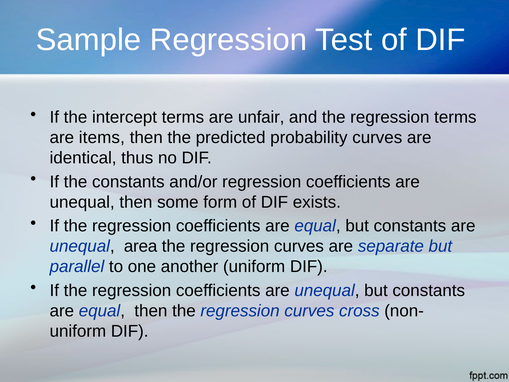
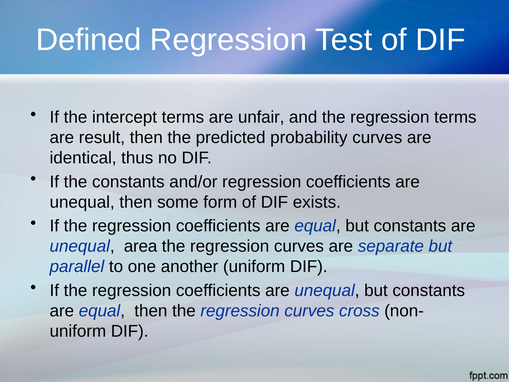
Sample: Sample -> Defined (89, 40)
items: items -> result (102, 138)
